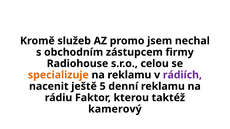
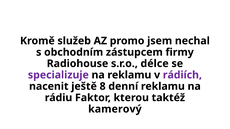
celou: celou -> délce (155, 64)
specializuje colour: orange -> purple (58, 75)
5: 5 -> 8 (103, 87)
